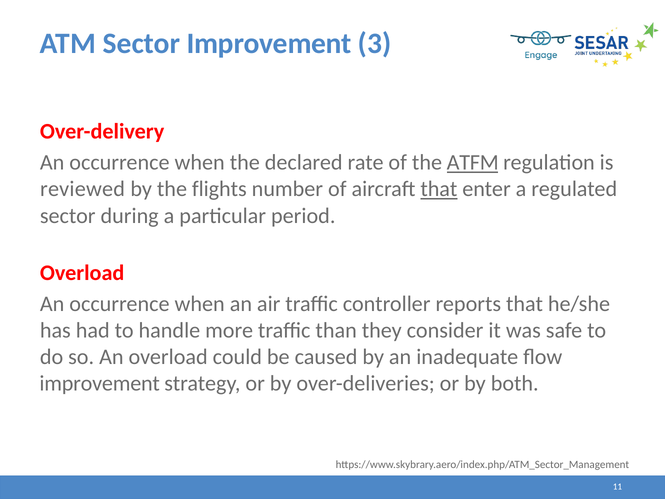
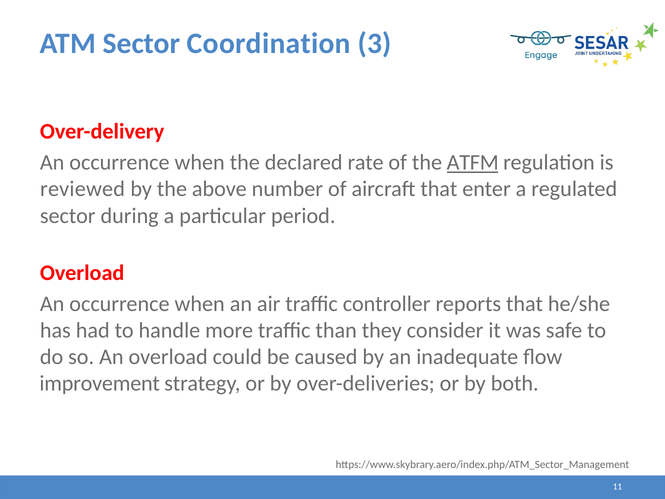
Sector Improvement: Improvement -> Coordination (269, 43)
flights: flights -> above (219, 189)
that underline: present -> none (439, 189)
